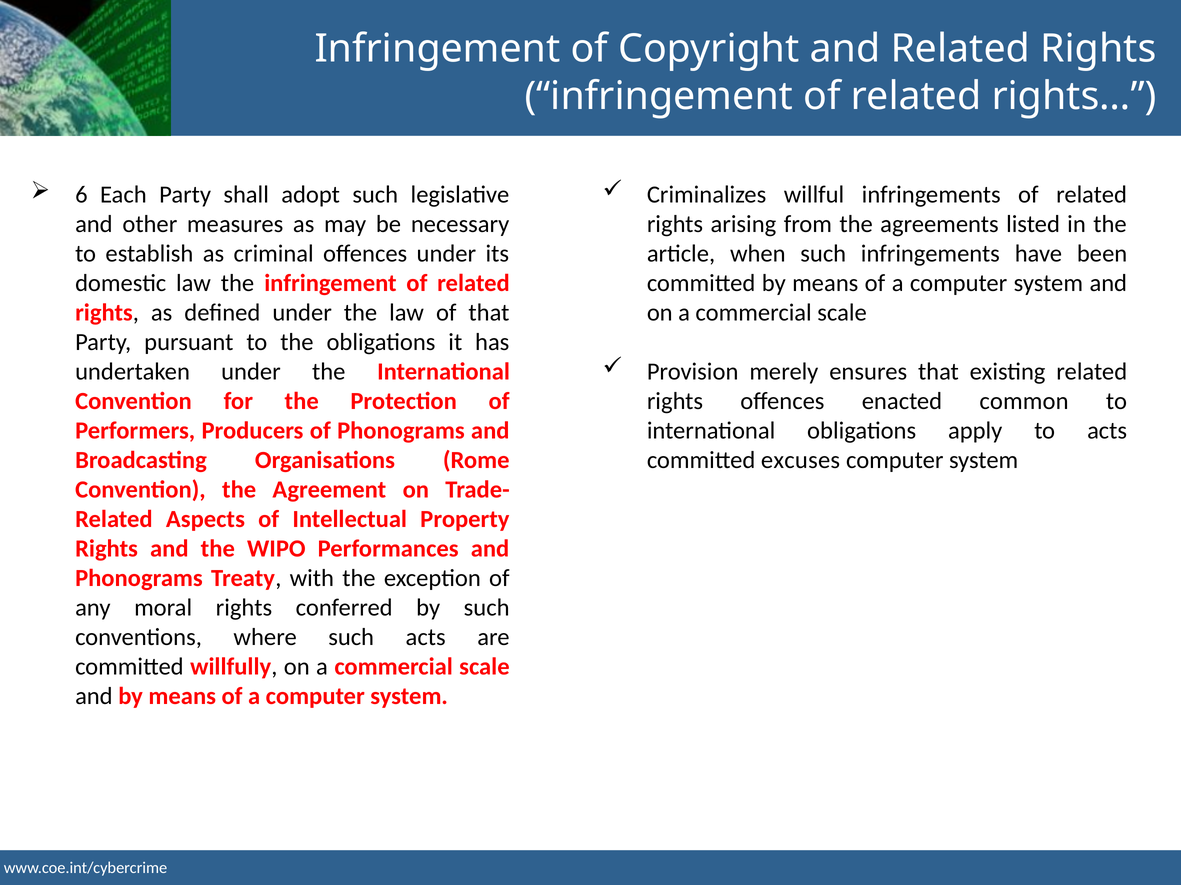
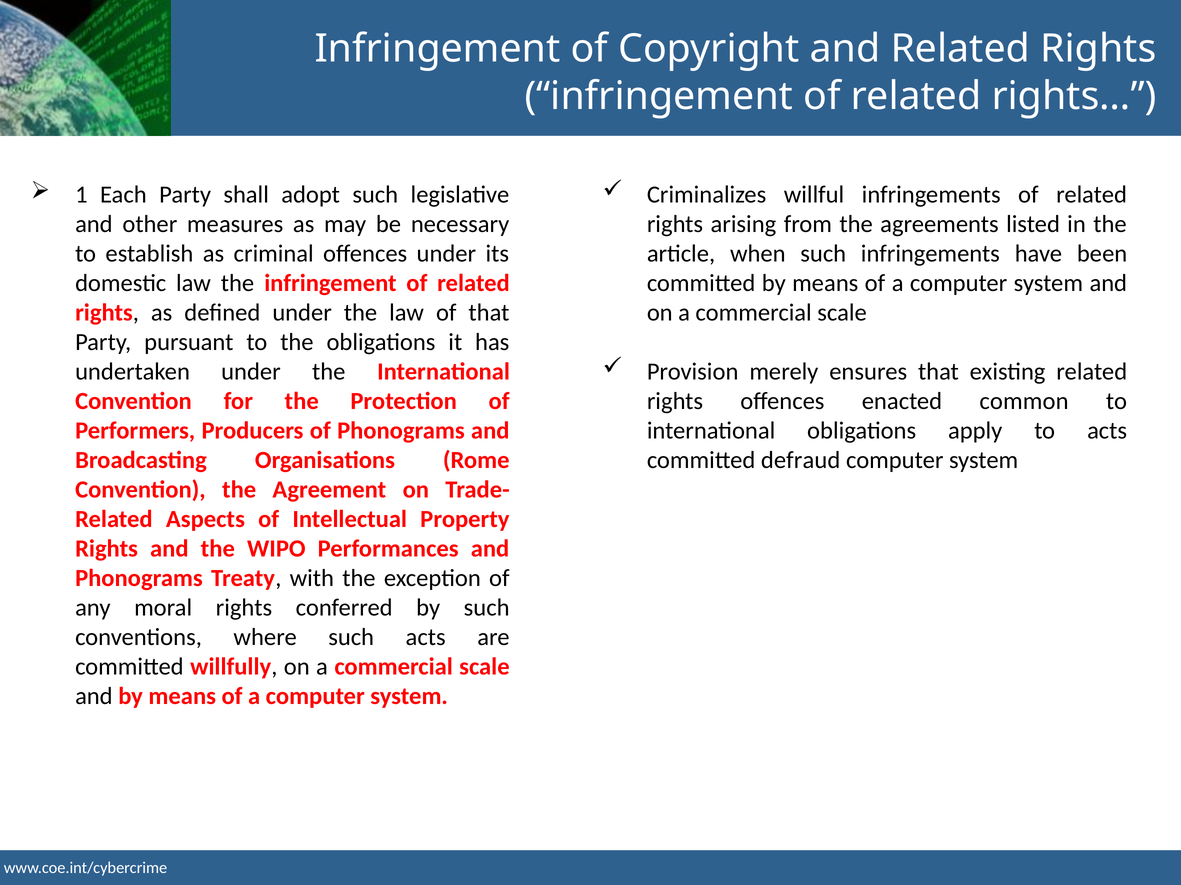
6: 6 -> 1 (81, 195)
excuses: excuses -> defraud (801, 461)
